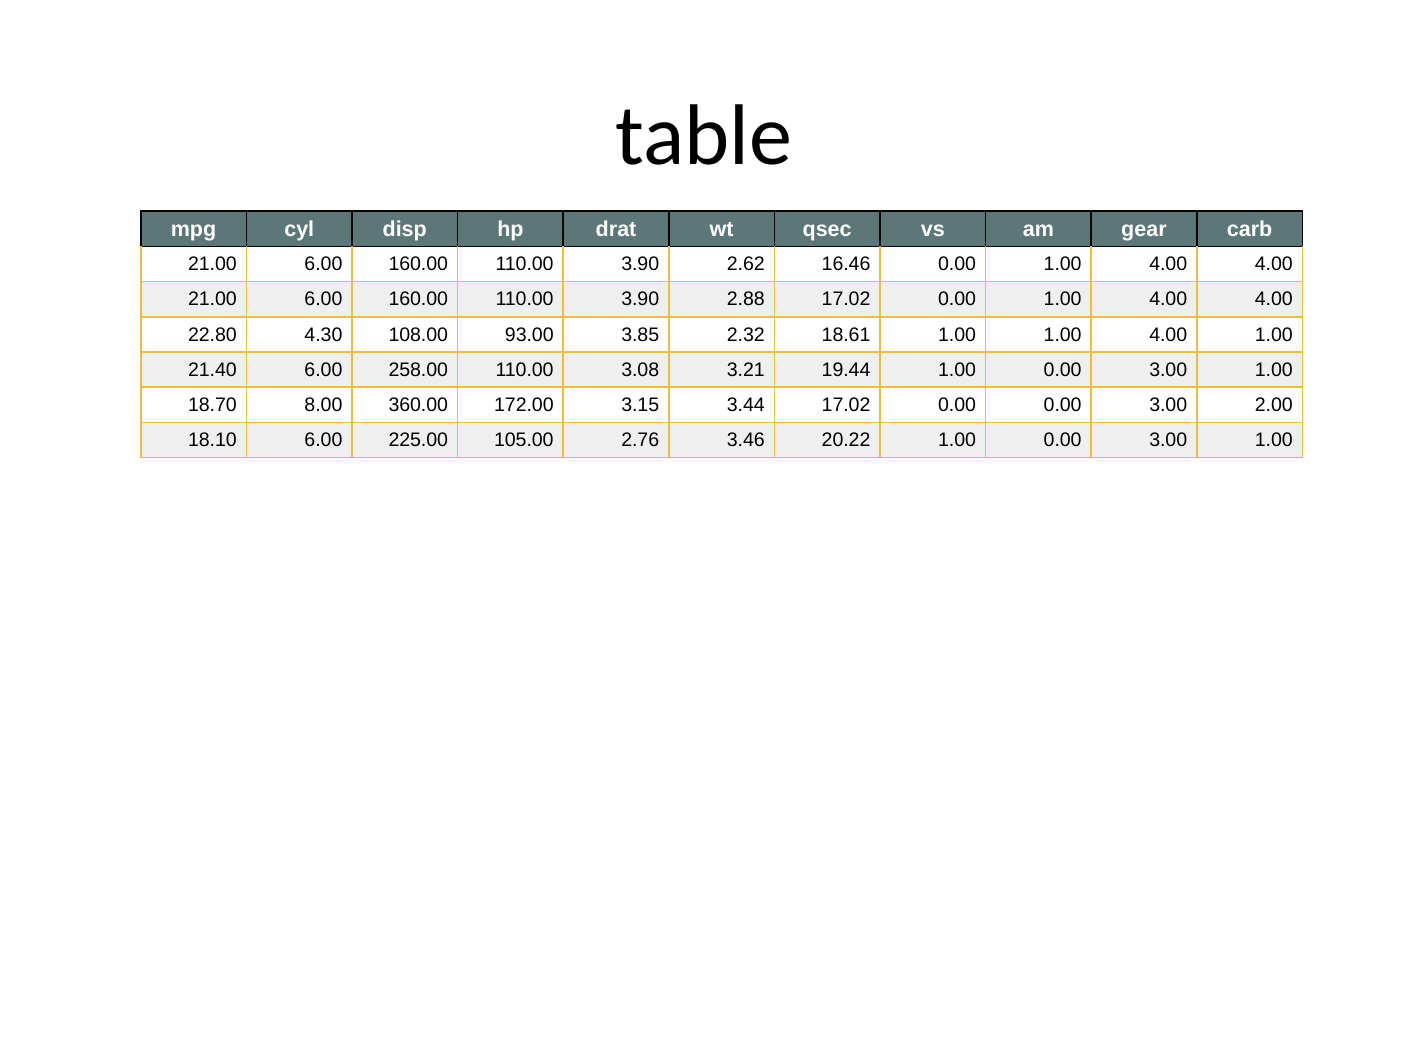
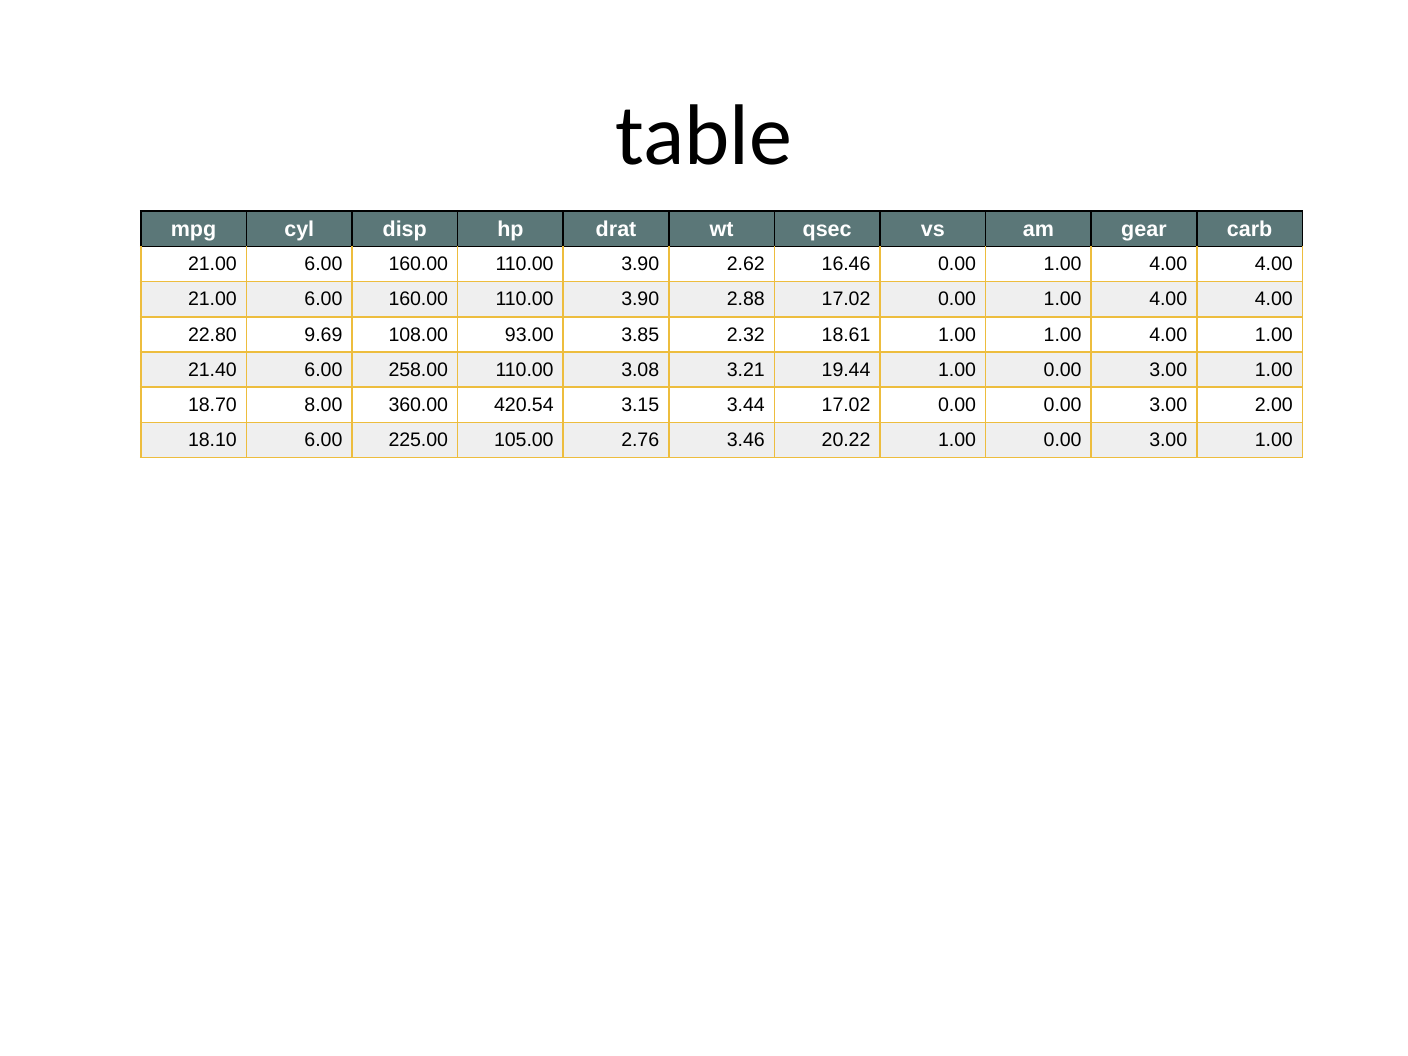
4.30: 4.30 -> 9.69 (323, 335)
172.00: 172.00 -> 420.54 (524, 405)
